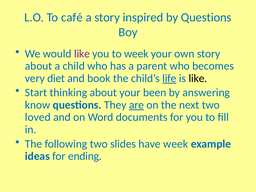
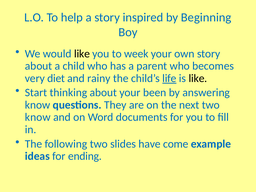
café: café -> help (72, 17)
by Questions: Questions -> Beginning (206, 17)
like colour: purple -> black (82, 54)
book: book -> rainy (99, 78)
are underline: present -> none (136, 105)
loved: loved -> know (38, 117)
have week: week -> come (176, 144)
